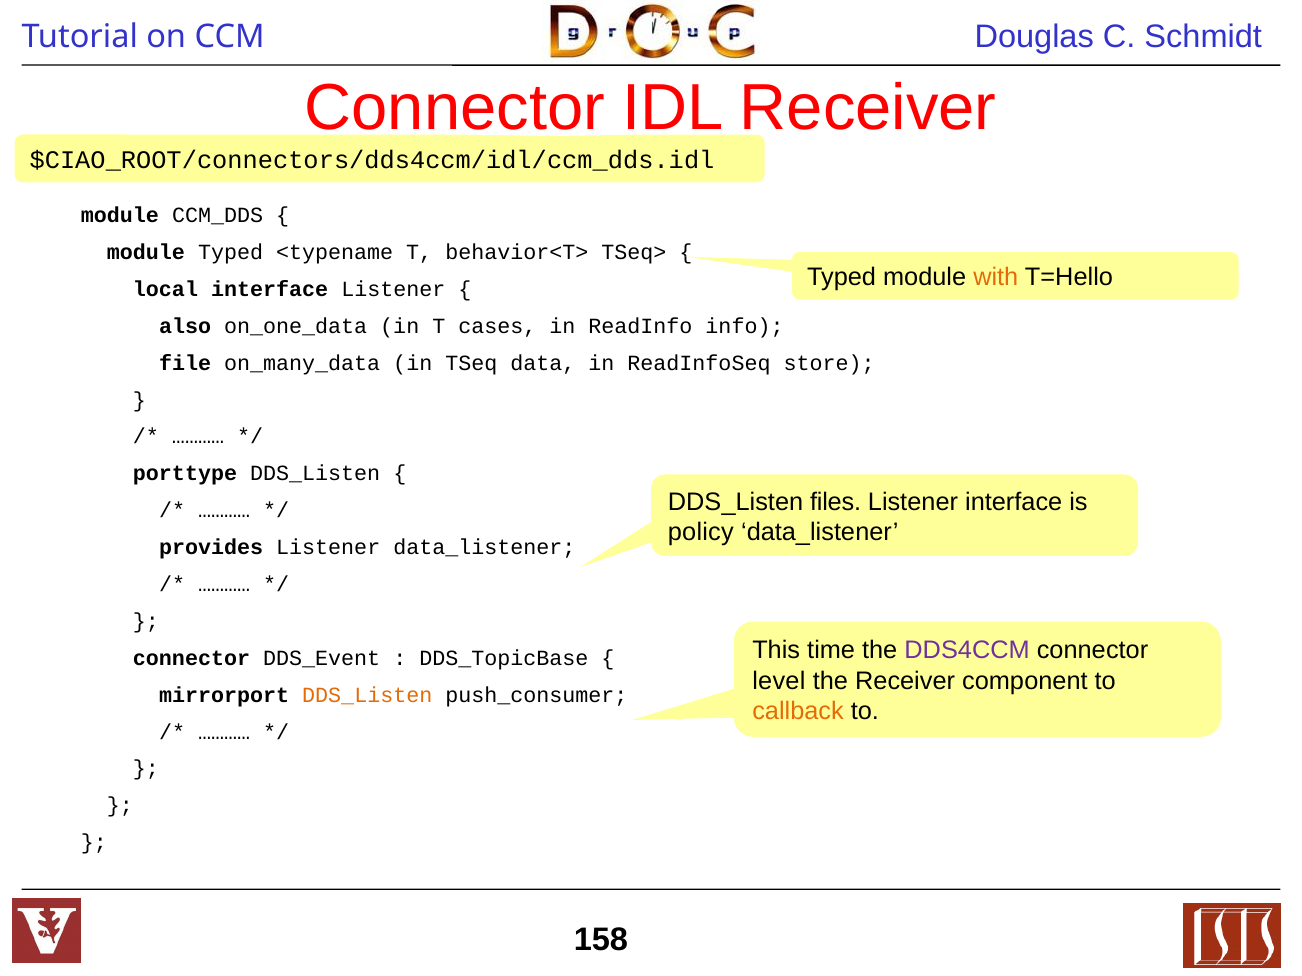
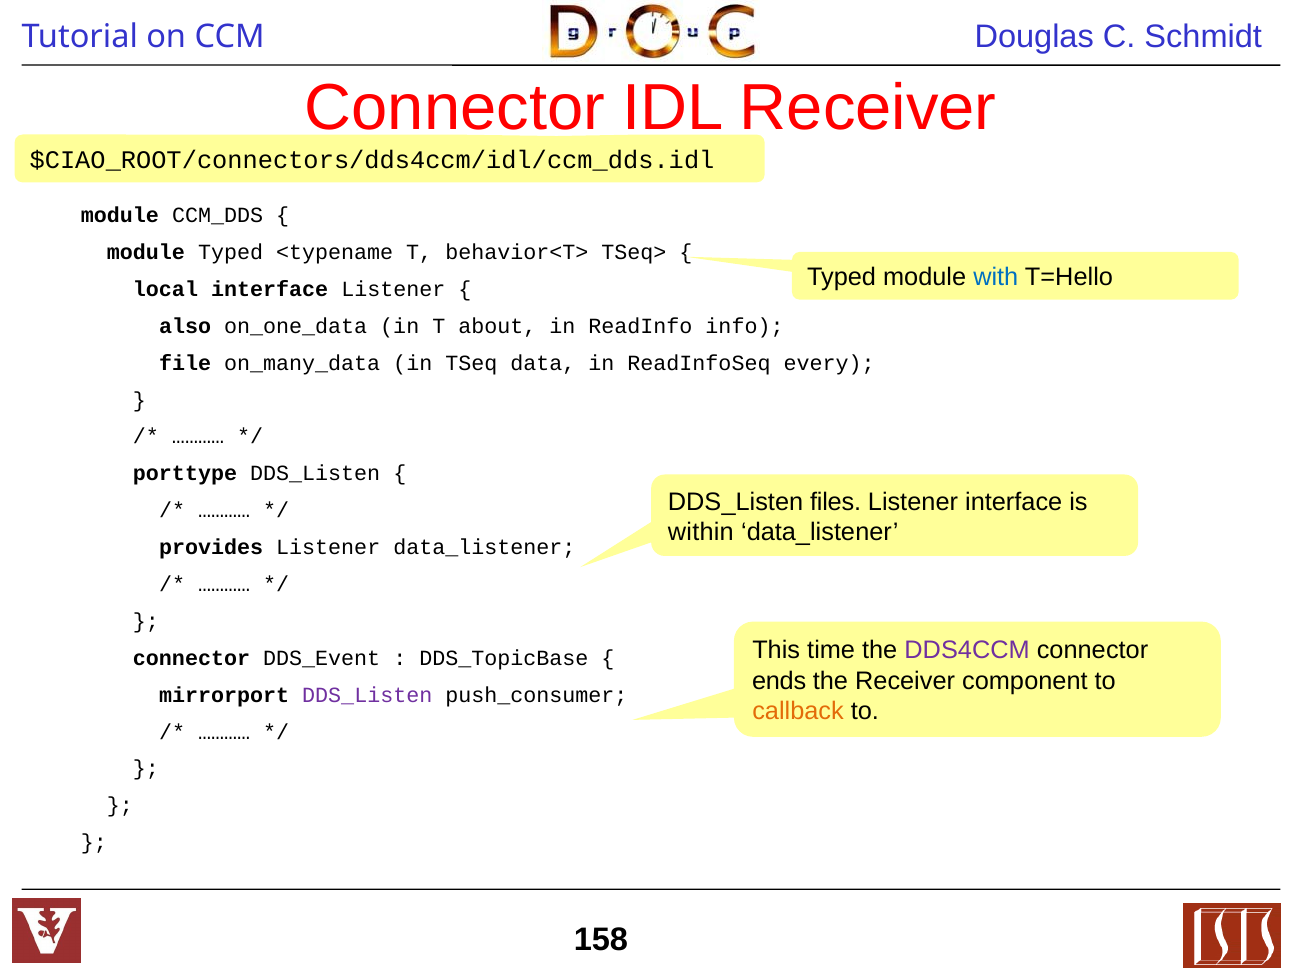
with colour: orange -> blue (996, 278)
cases: cases -> about (497, 326)
store: store -> every (829, 363)
policy: policy -> within (701, 532)
level: level -> ends (779, 681)
DDS_Listen colour: orange -> purple (367, 695)
